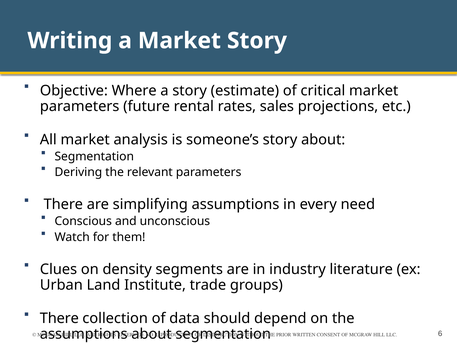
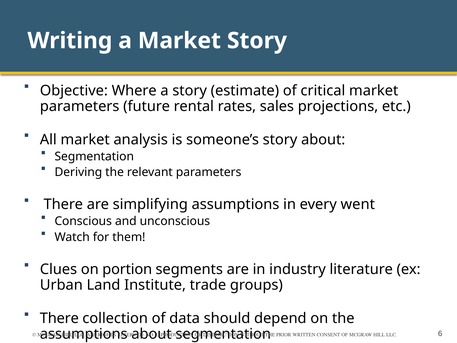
need: need -> went (358, 204)
density: density -> portion (127, 269)
